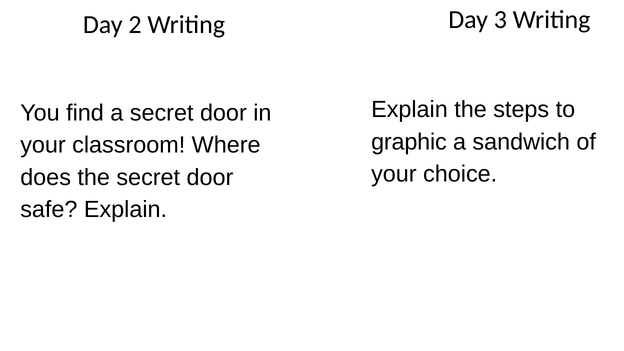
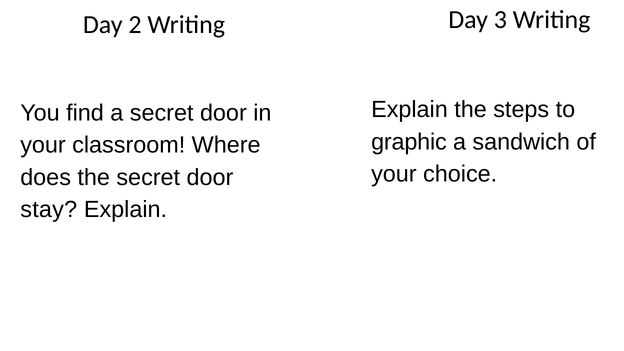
safe: safe -> stay (49, 210)
